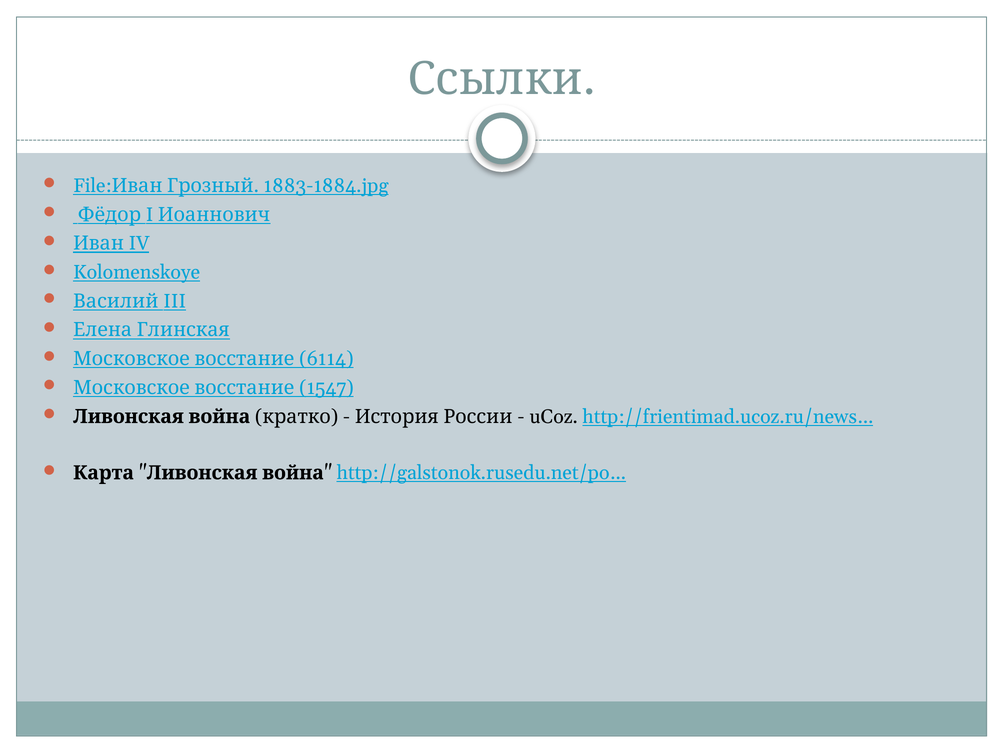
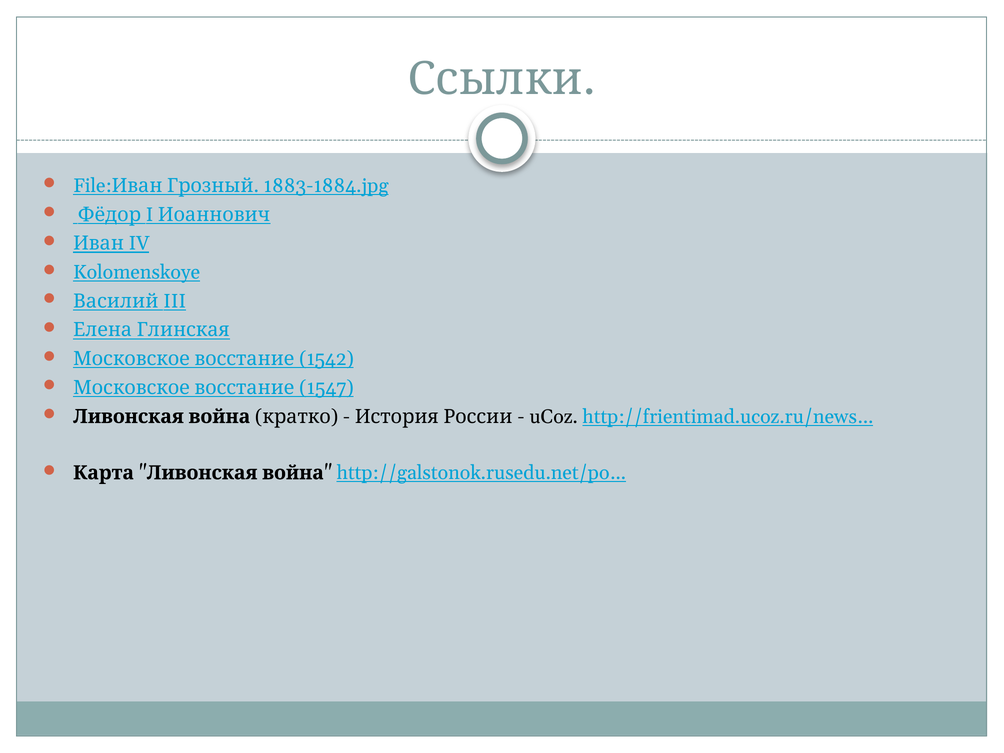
6114: 6114 -> 1542 (327, 359)
